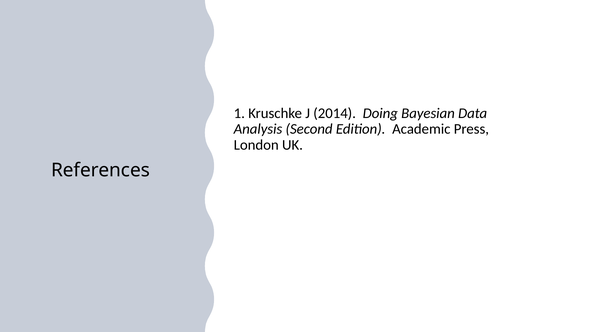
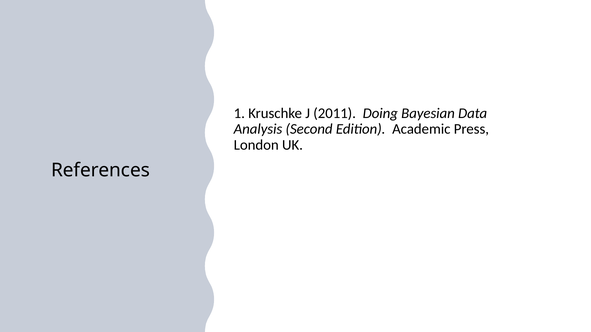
2014: 2014 -> 2011 (335, 113)
